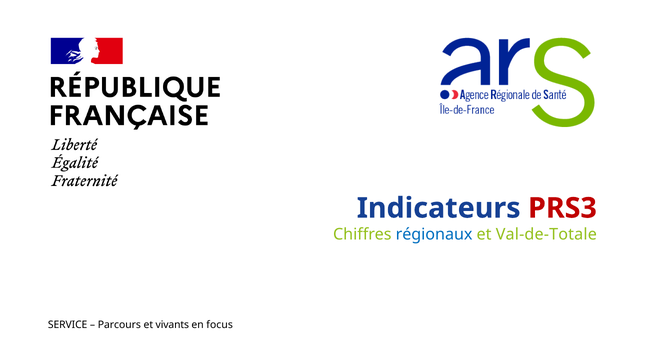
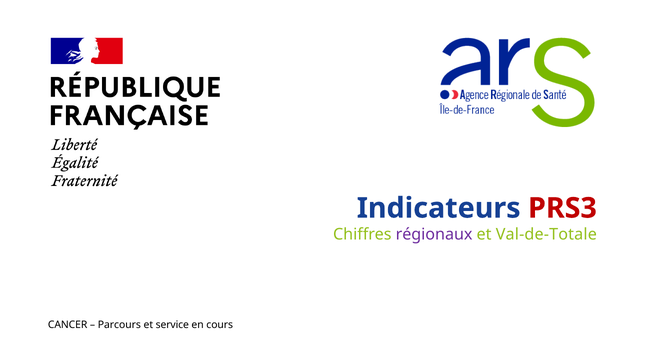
régionaux colour: blue -> purple (434, 234)
SERVICE: SERVICE -> CANCER (68, 325)
vivants: vivants -> service (172, 325)
focus: focus -> cours (220, 325)
